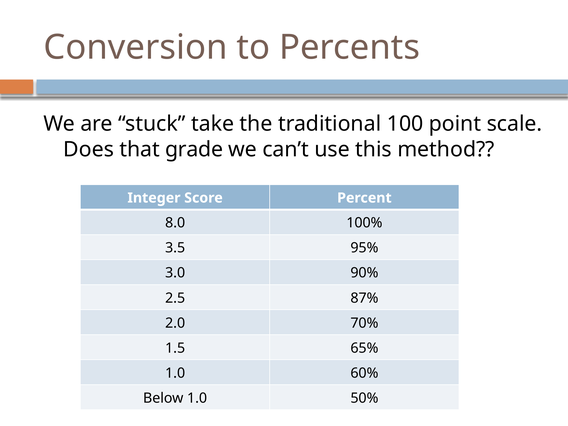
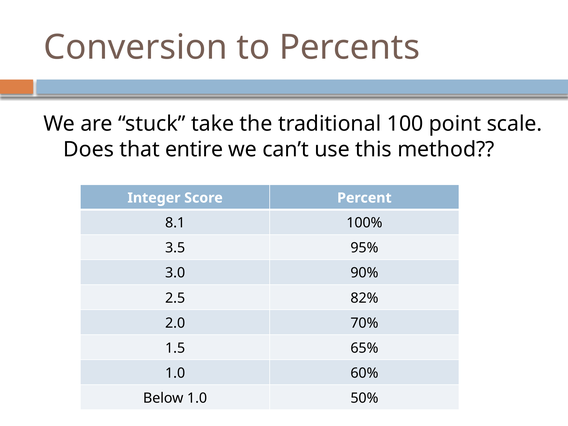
grade: grade -> entire (194, 150)
8.0: 8.0 -> 8.1 (175, 223)
87%: 87% -> 82% (364, 298)
